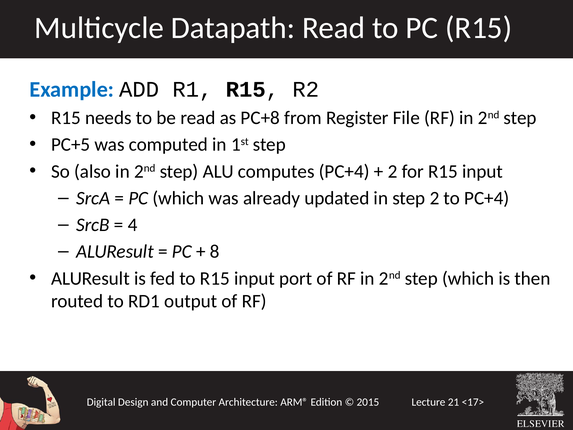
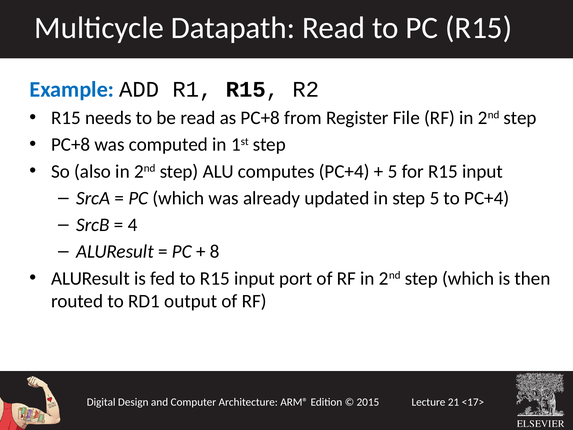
PC+5: PC+5 -> PC+8 (71, 145)
2: 2 -> 5 (393, 171)
step 2: 2 -> 5 (435, 198)
